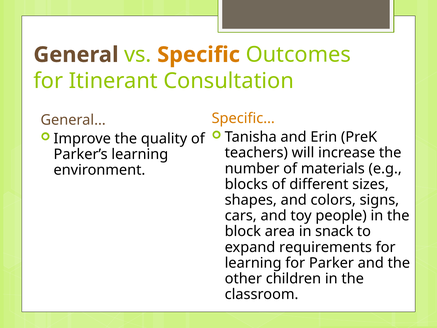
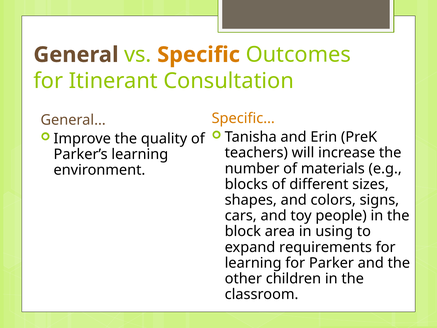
snack: snack -> using (334, 231)
